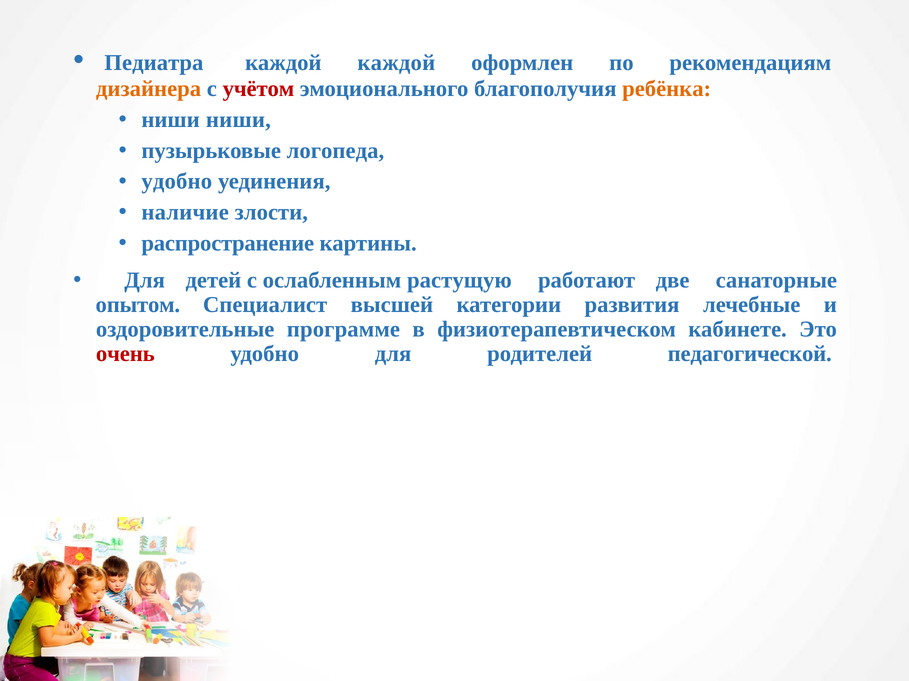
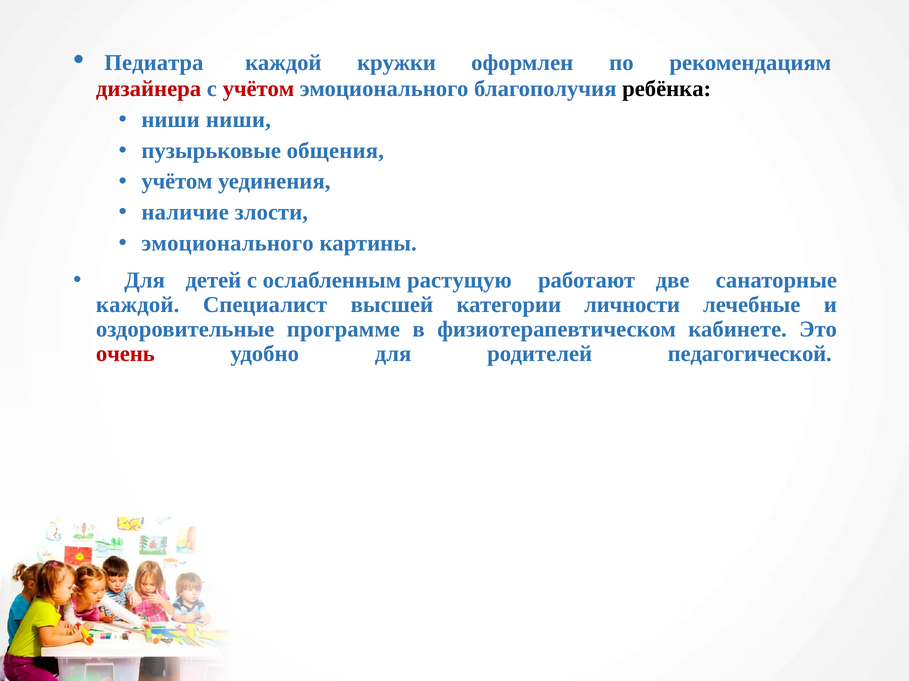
каждой каждой: каждой -> кружки (397, 63)
дизайнера colour: orange -> red (149, 89)
ребёнка colour: orange -> black (667, 89)
логопеда: логопеда -> общения (335, 151)
удобно: удобно -> учётом (177, 182)
распространение: распространение -> эмоционального (228, 243)
опытом: опытом -> каждой (138, 305)
развития: развития -> личности (632, 305)
